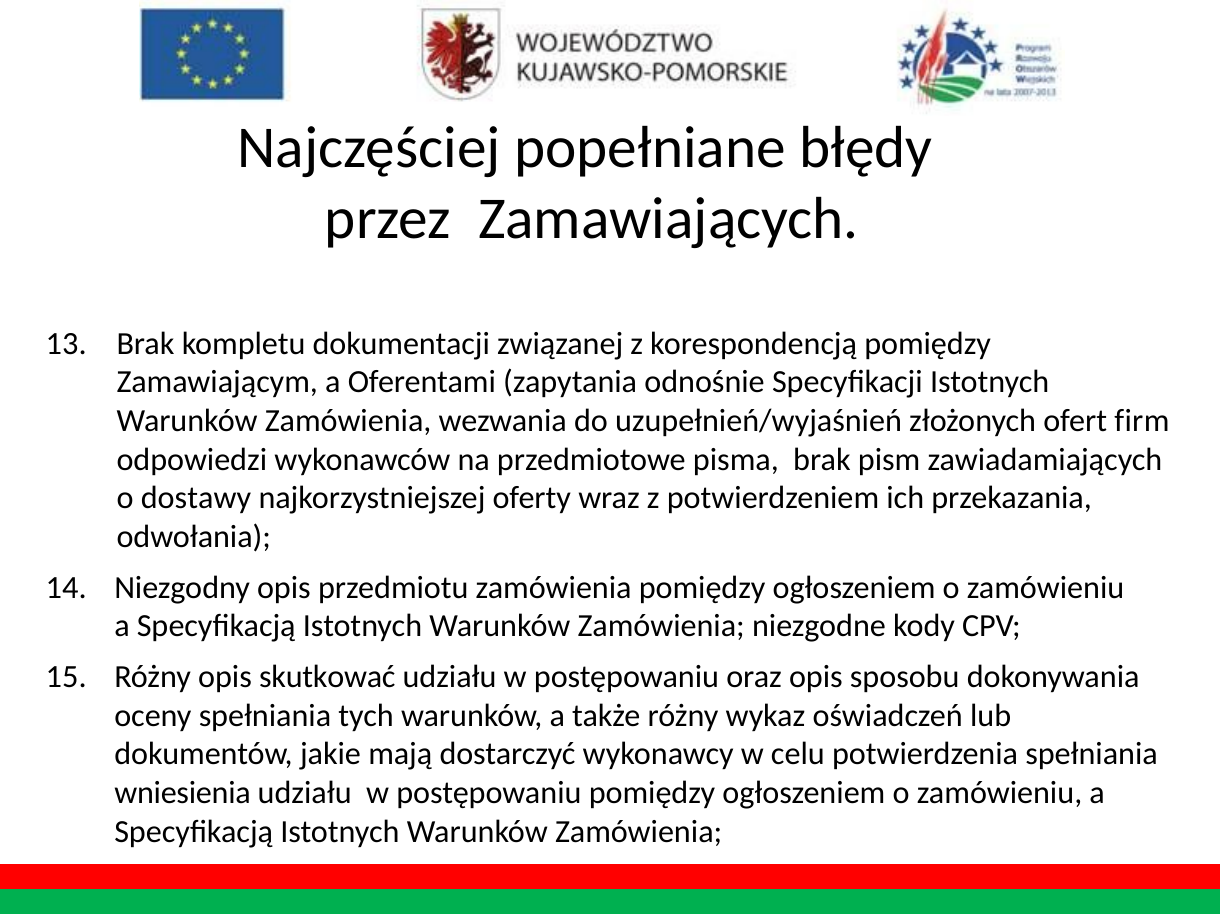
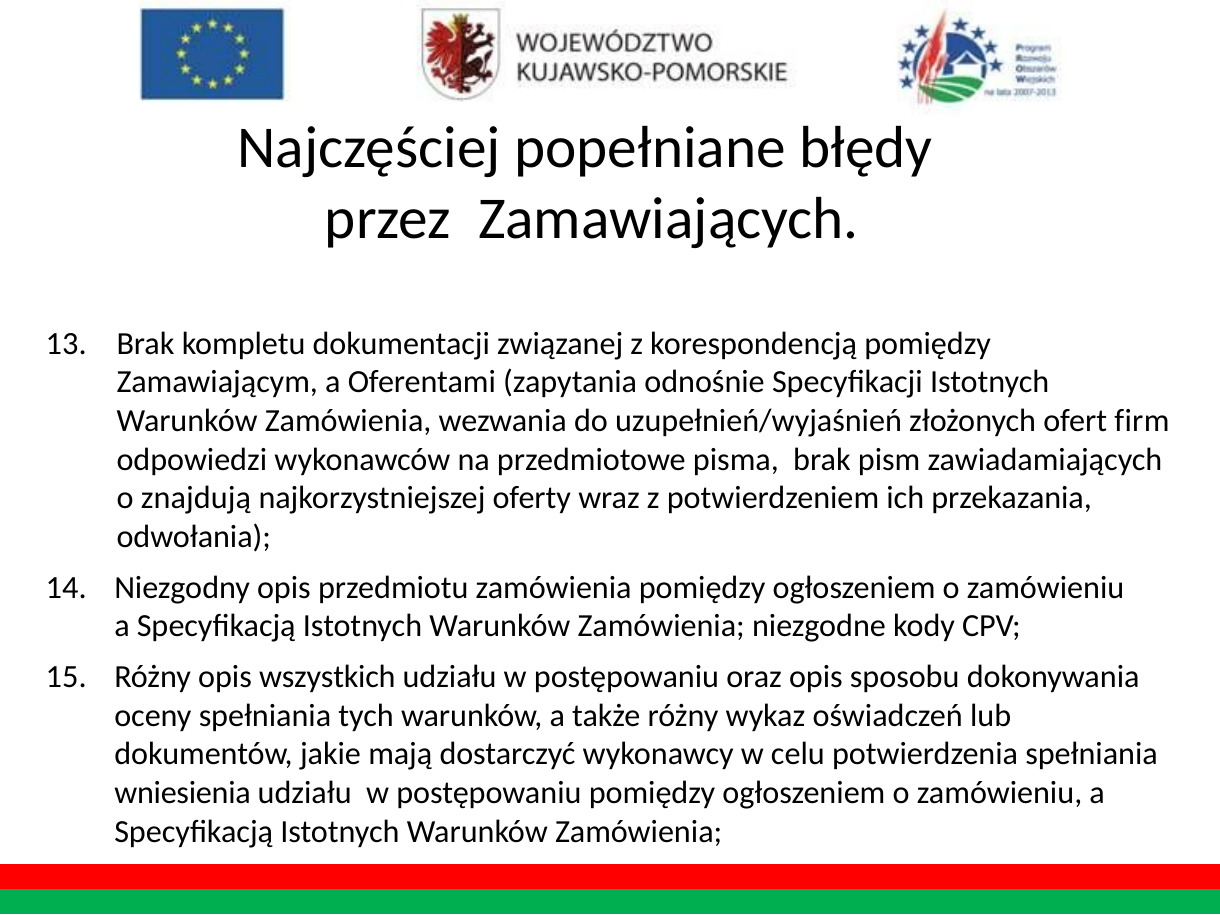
dostawy: dostawy -> znajdują (196, 498)
skutkować: skutkować -> wszystkich (327, 677)
